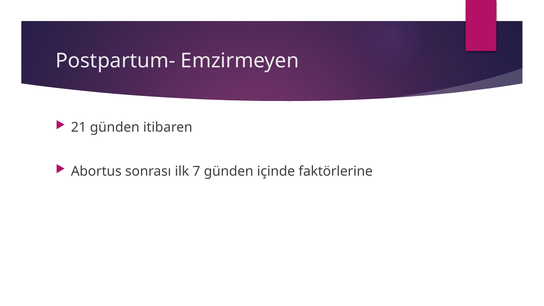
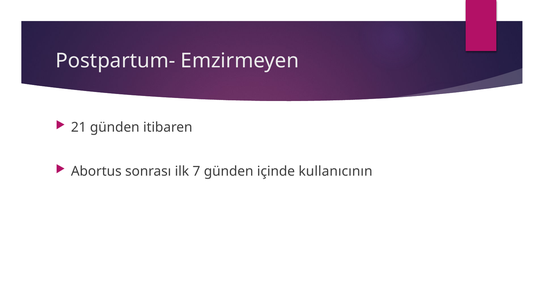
faktörlerine: faktörlerine -> kullanıcının (336, 171)
